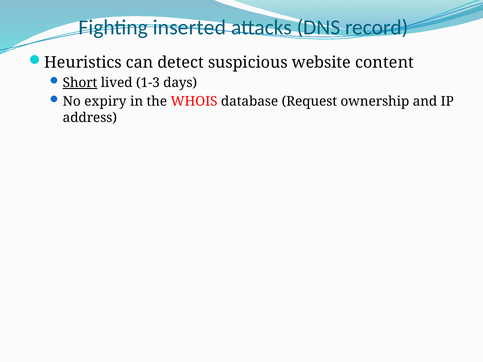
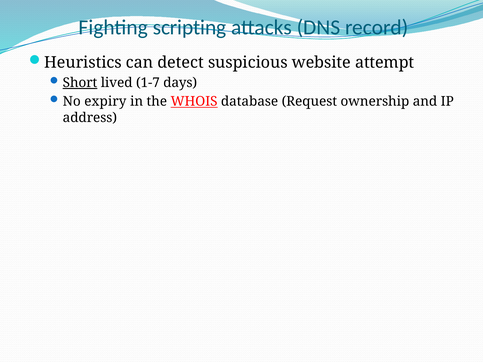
inserted: inserted -> scripting (190, 27)
content: content -> attempt (385, 63)
1-3: 1-3 -> 1-7 (148, 83)
WHOIS underline: none -> present (194, 102)
